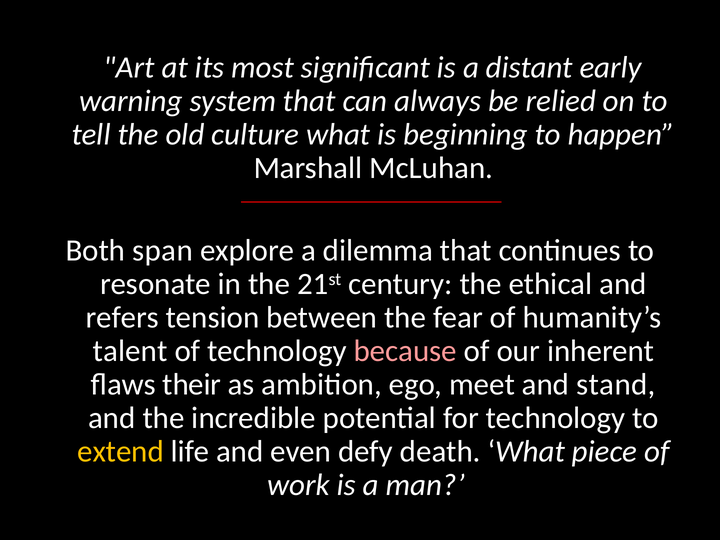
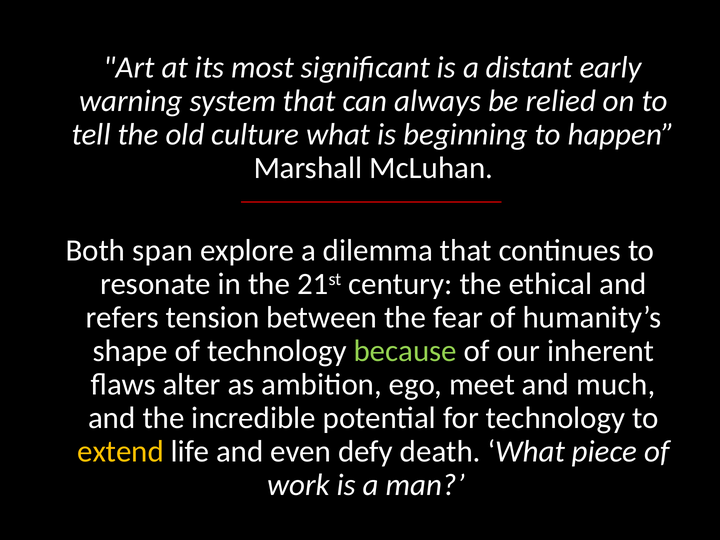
talent: talent -> shape (130, 351)
because colour: pink -> light green (405, 351)
their: their -> alter (192, 385)
stand: stand -> much (616, 385)
